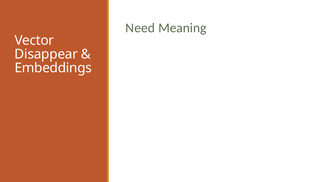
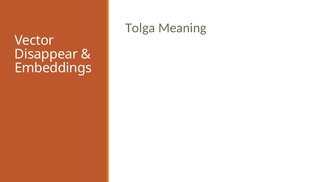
Need: Need -> Tolga (140, 28)
